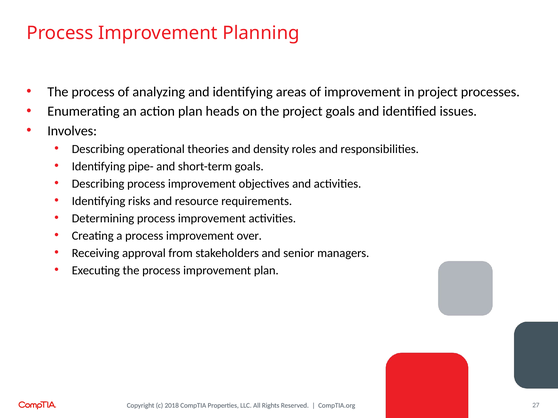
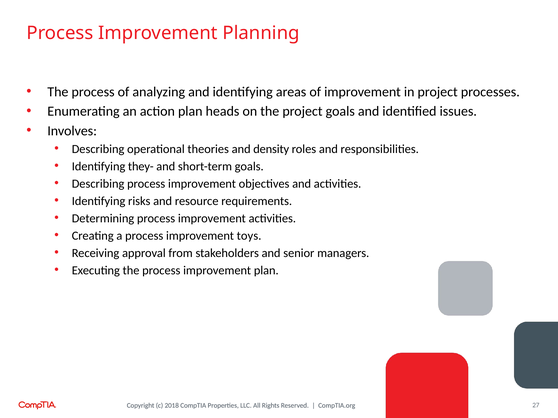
pipe-: pipe- -> they- (141, 166)
over: over -> toys (249, 236)
